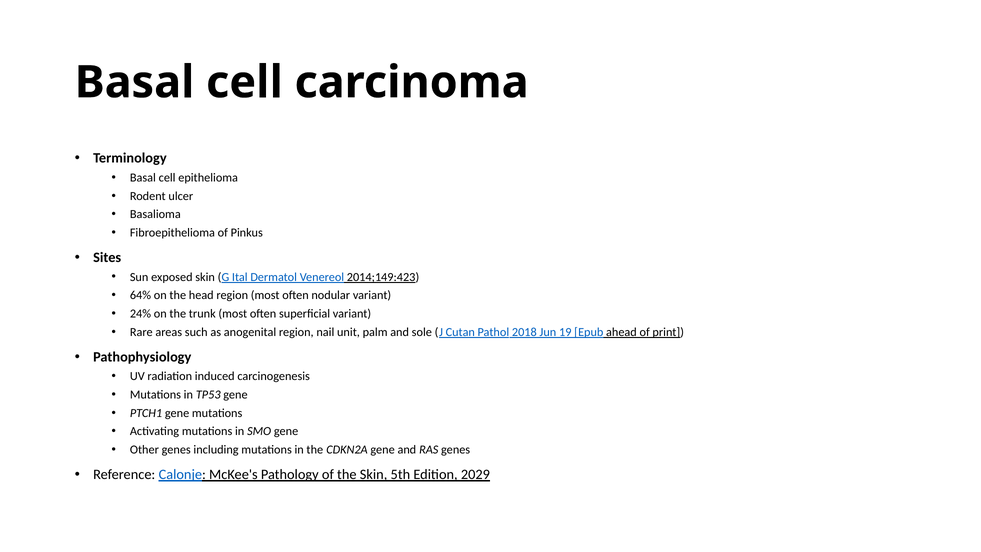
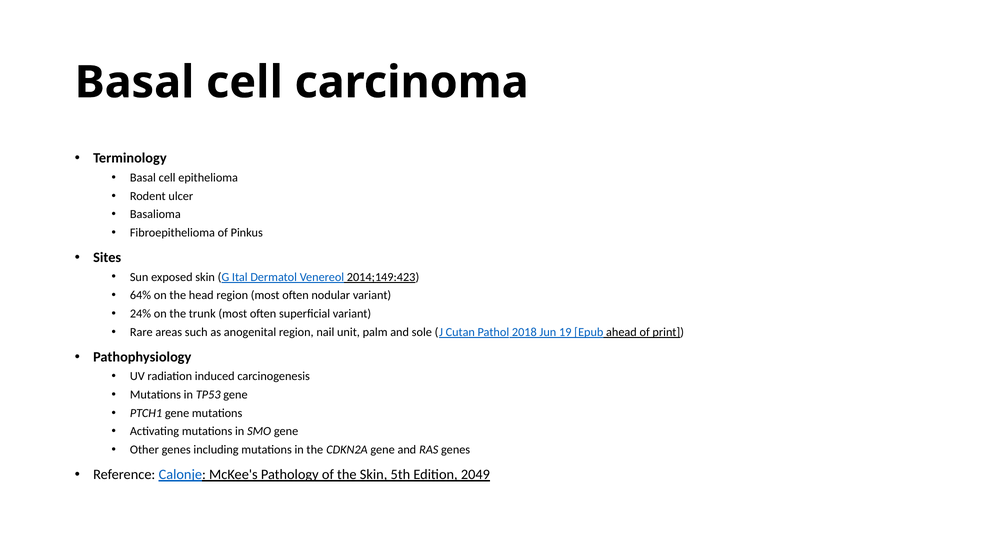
2029: 2029 -> 2049 (475, 474)
